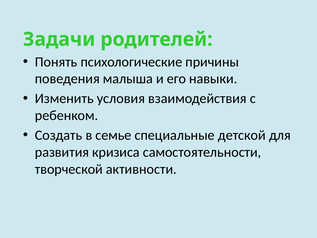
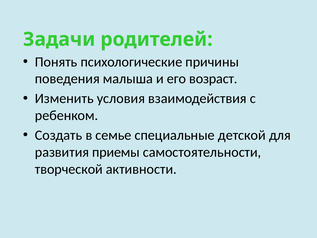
навыки: навыки -> возраст (213, 79)
кризиса: кризиса -> приемы (116, 152)
